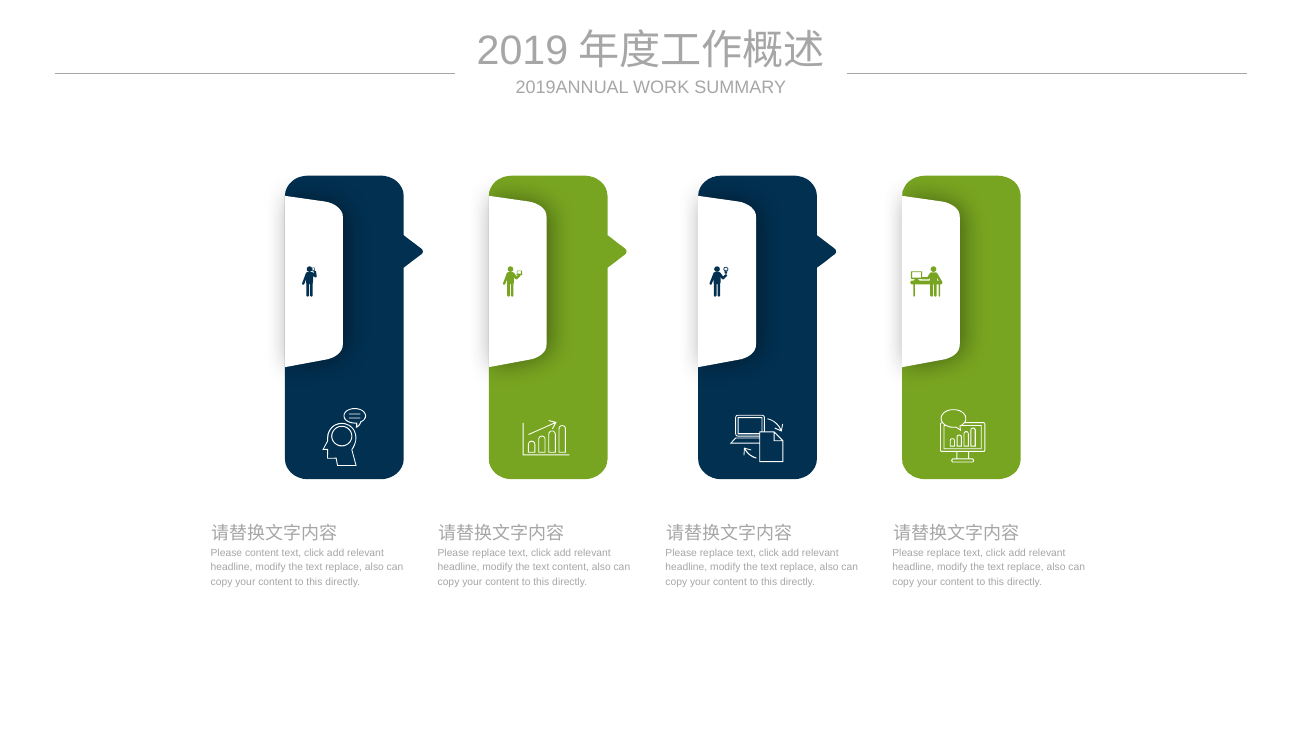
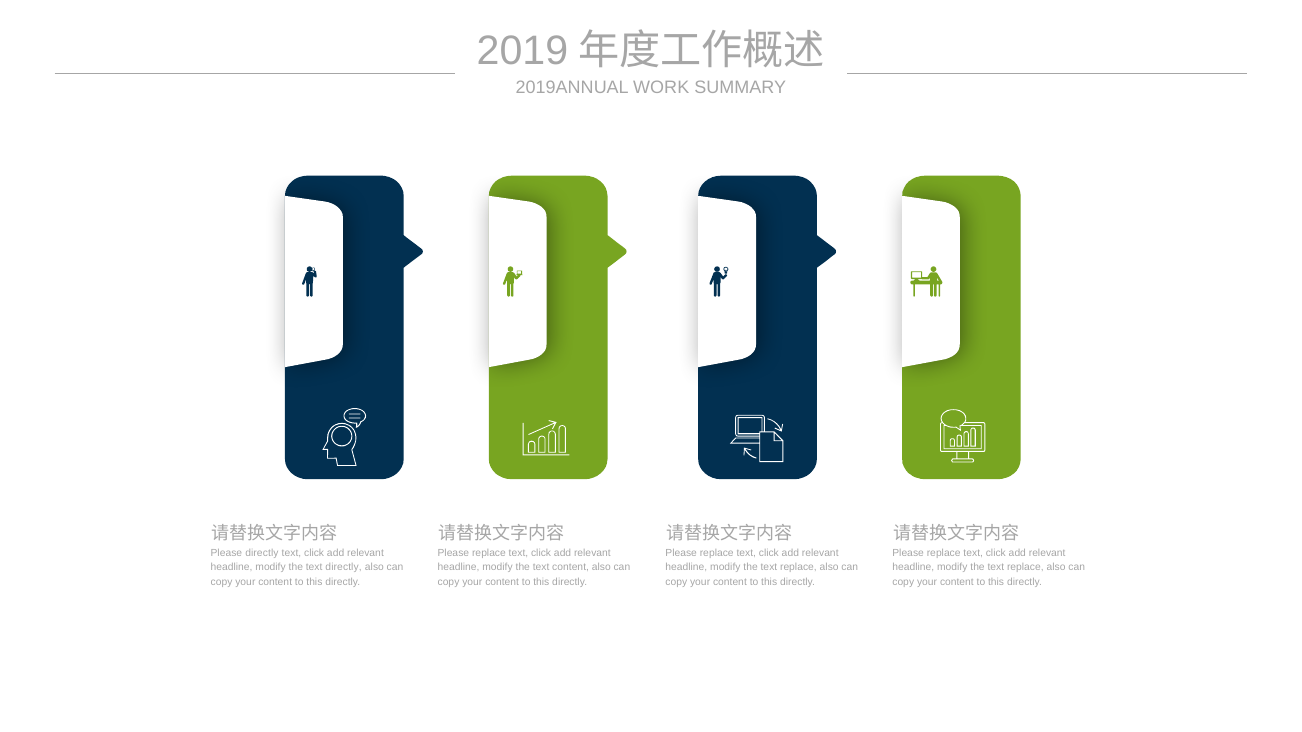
Please content: content -> directly (262, 553)
replace: replace -> directly (344, 568)
